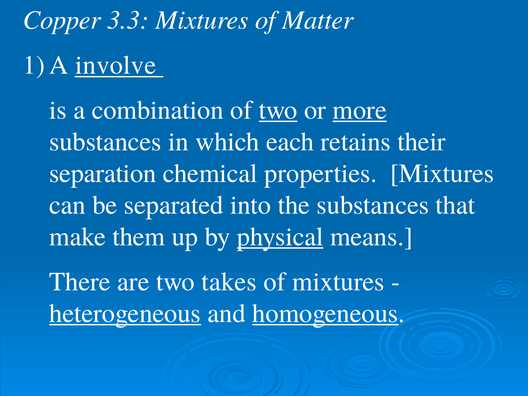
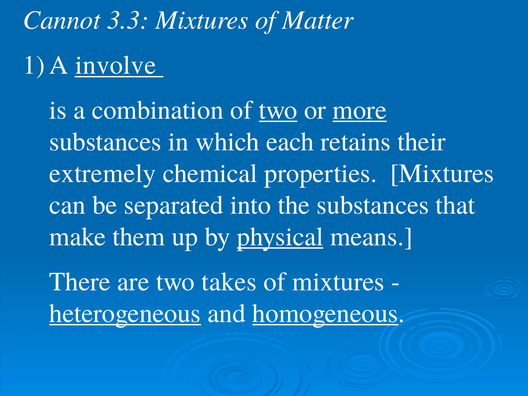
Copper: Copper -> Cannot (62, 20)
separation: separation -> extremely (103, 173)
